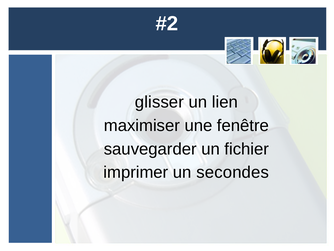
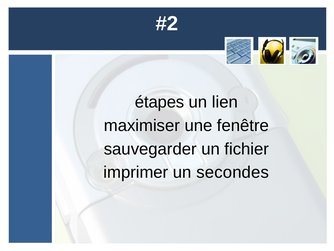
glisser: glisser -> étapes (160, 102)
